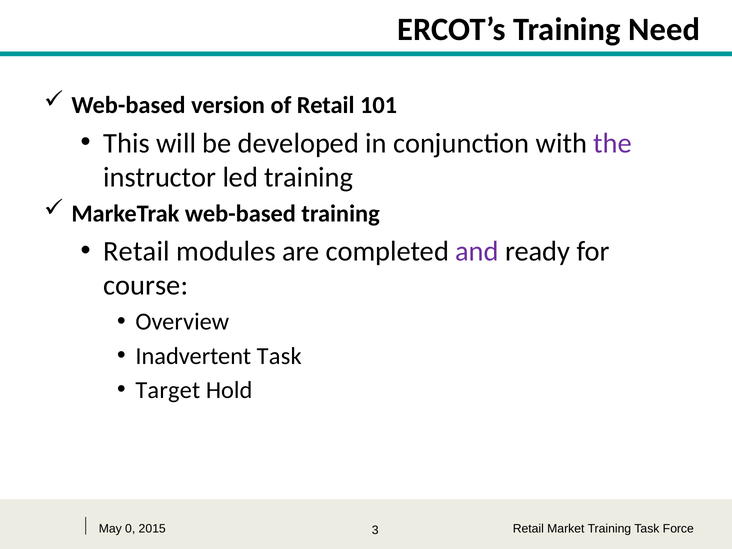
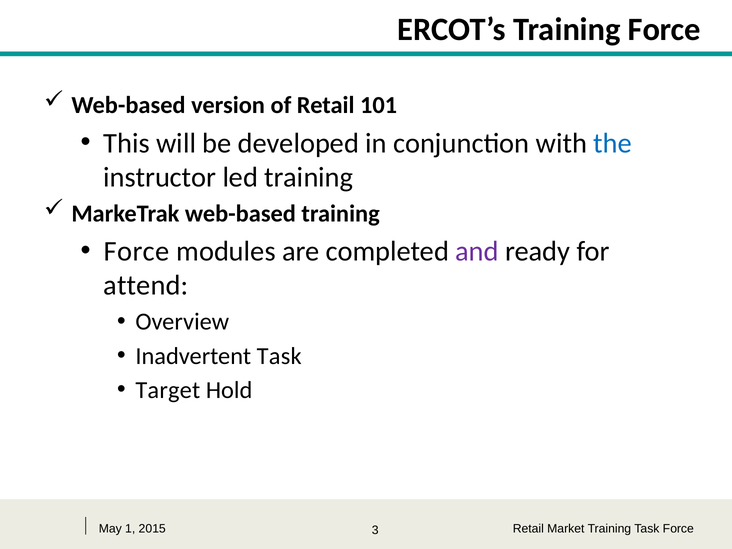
Training Need: Need -> Force (664, 30)
the colour: purple -> blue (613, 143)
Retail: Retail -> Force (137, 251)
course: course -> attend (146, 286)
0: 0 -> 1 (130, 529)
